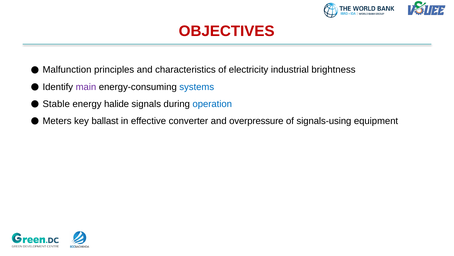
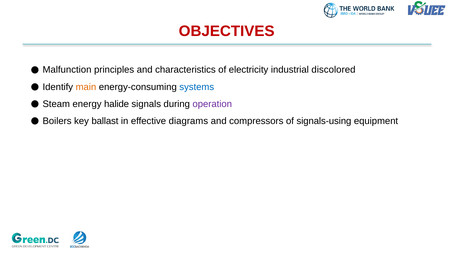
brightness: brightness -> discolored (333, 70)
main colour: purple -> orange (86, 87)
Stable: Stable -> Steam (56, 104)
operation colour: blue -> purple (212, 104)
Meters: Meters -> Boilers (57, 121)
converter: converter -> diagrams (188, 121)
overpressure: overpressure -> compressors (256, 121)
